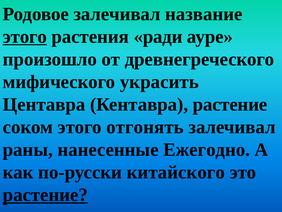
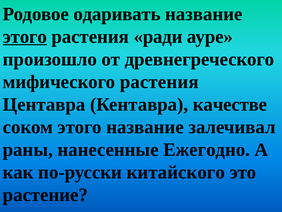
Родовое залечивал: залечивал -> одаривать (117, 14)
мифического украсить: украсить -> растения (159, 82)
Кентавра растение: растение -> качестве (230, 104)
этого отгонять: отгонять -> название (145, 127)
растение underline: present -> none (45, 194)
